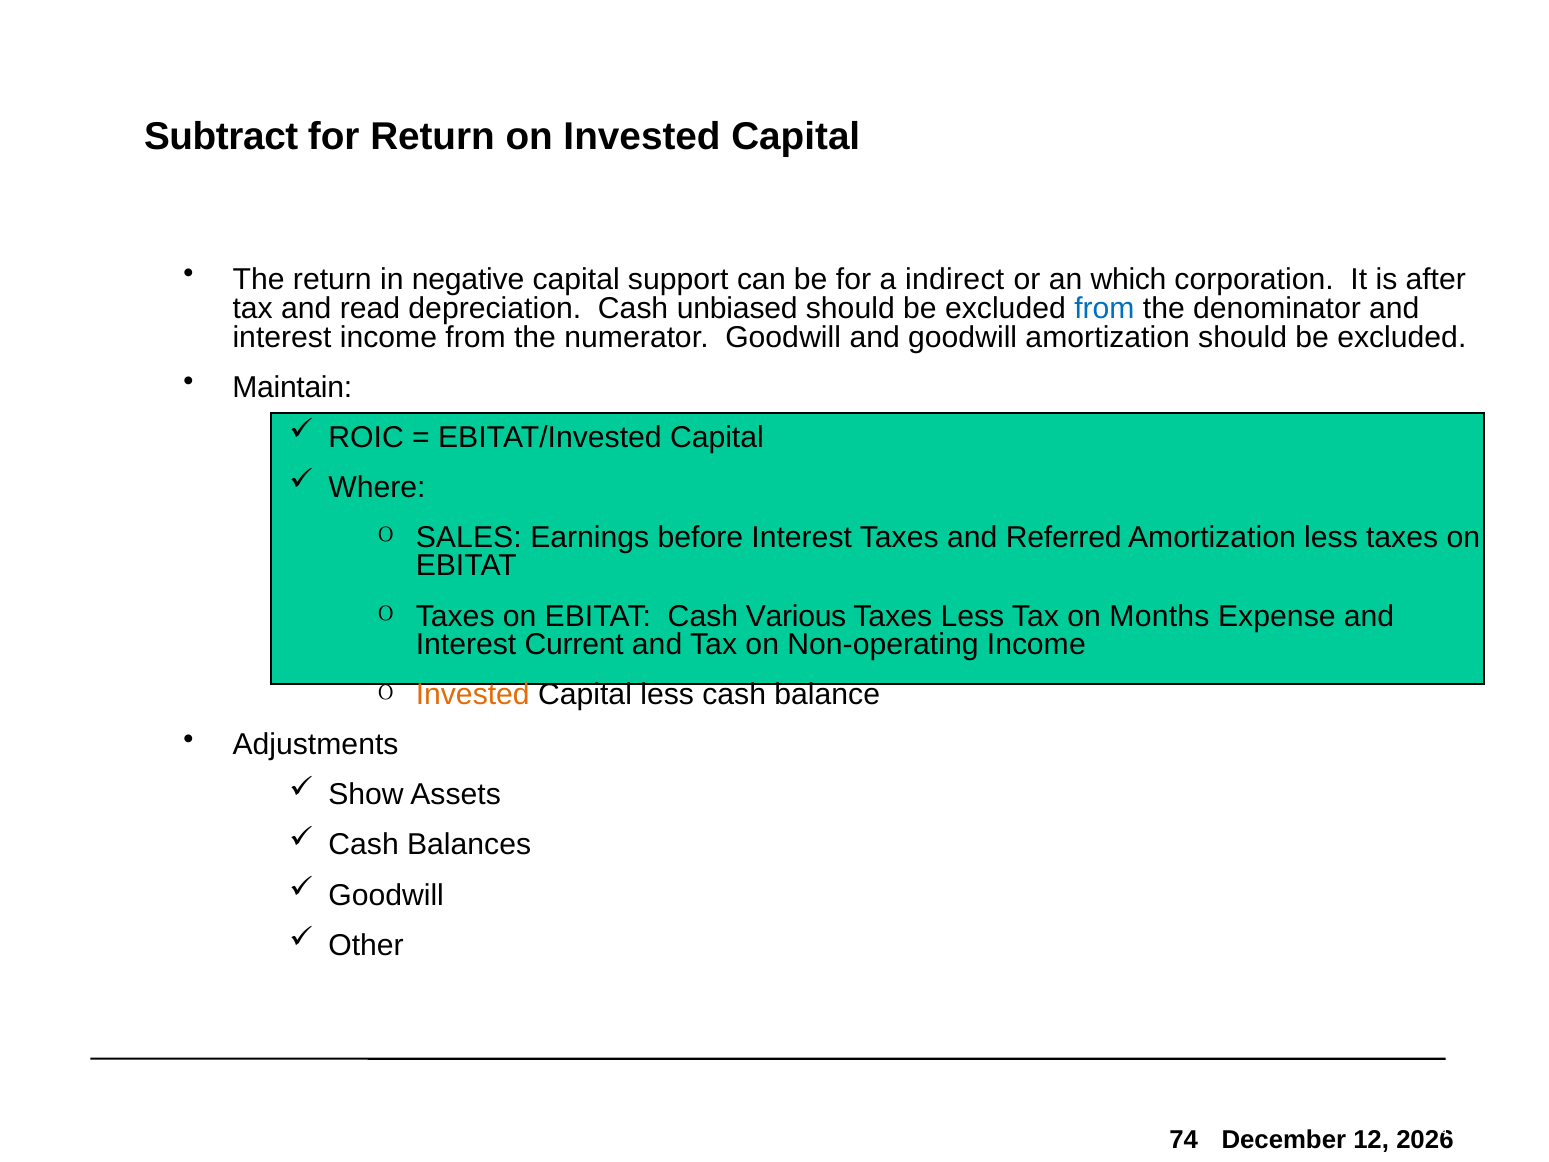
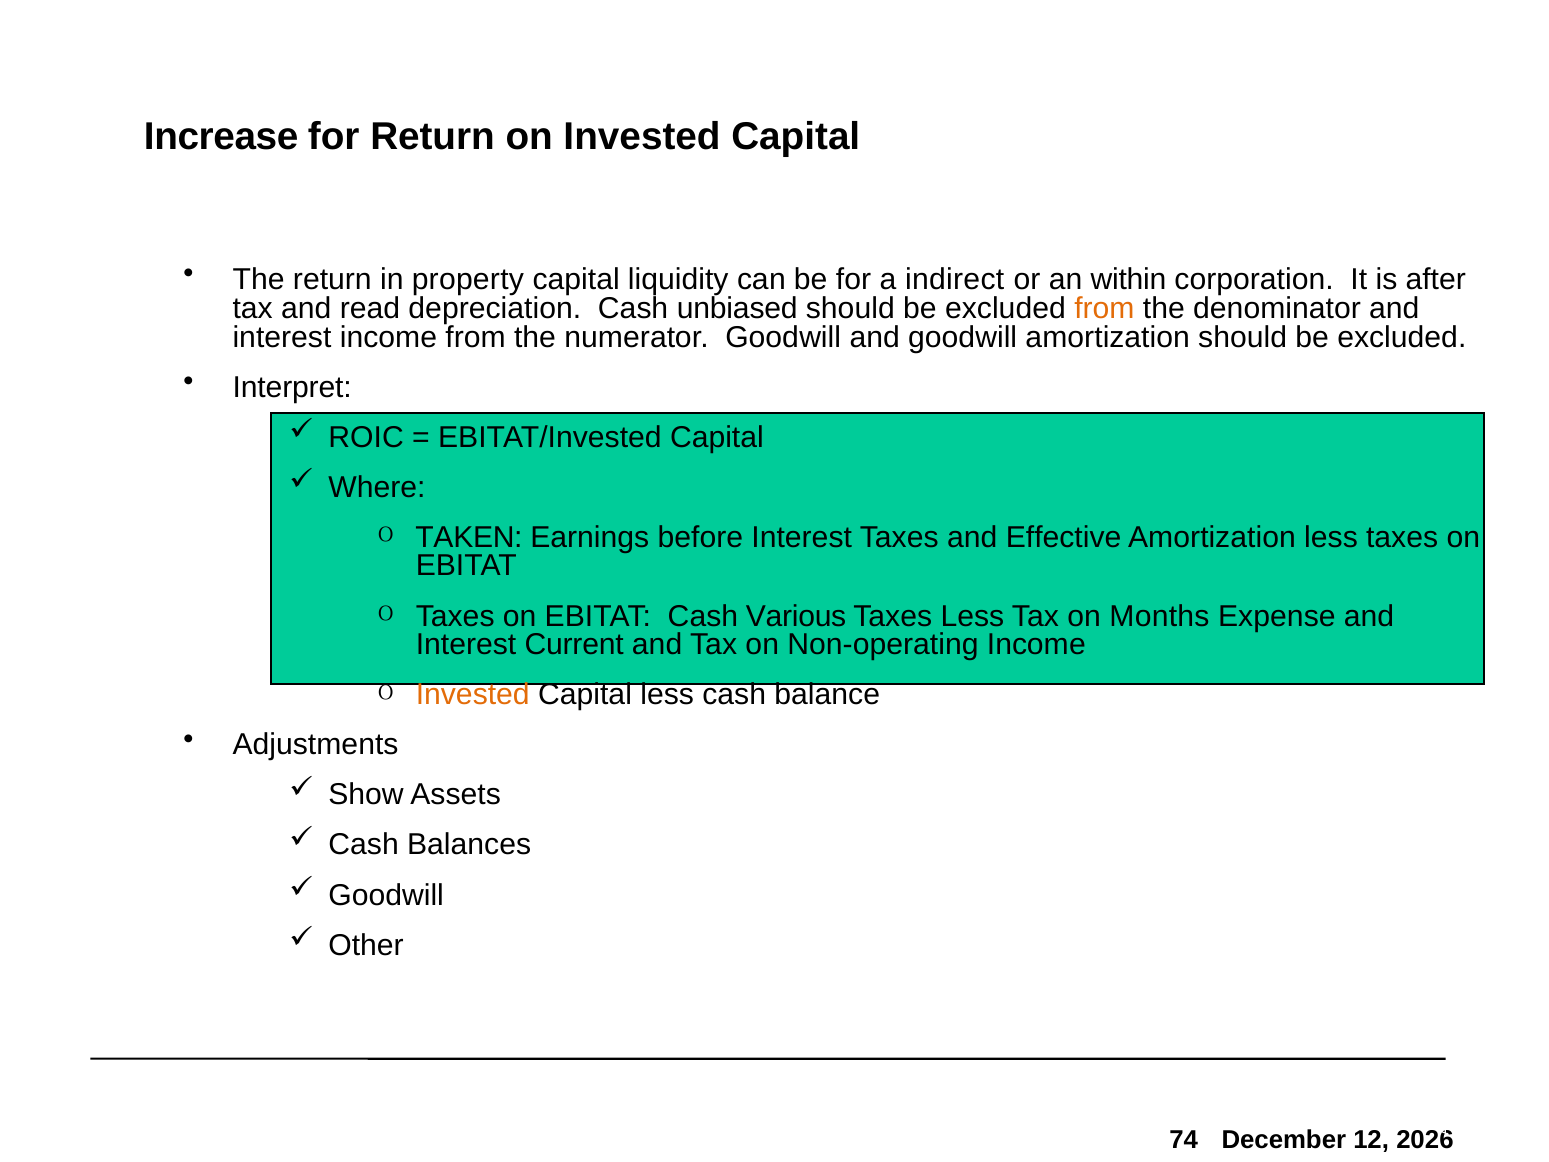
Subtract: Subtract -> Increase (221, 137)
negative: negative -> property (468, 279)
support: support -> liquidity (678, 279)
which: which -> within (1128, 279)
from colour: blue -> orange (1104, 308)
Maintain: Maintain -> Interpret (292, 387)
SALES: SALES -> TAKEN (469, 537)
Referred: Referred -> Effective (1064, 537)
